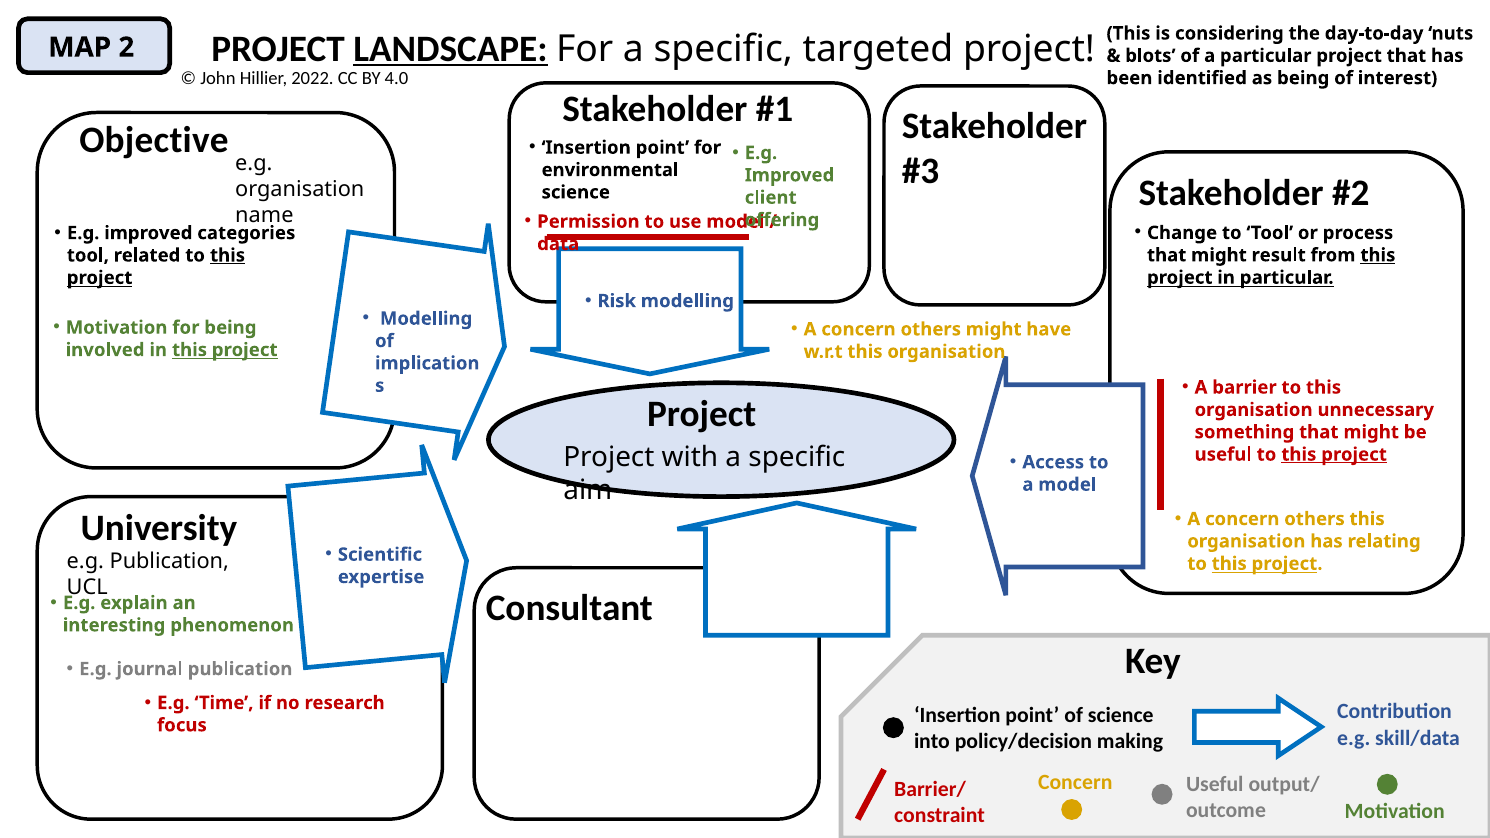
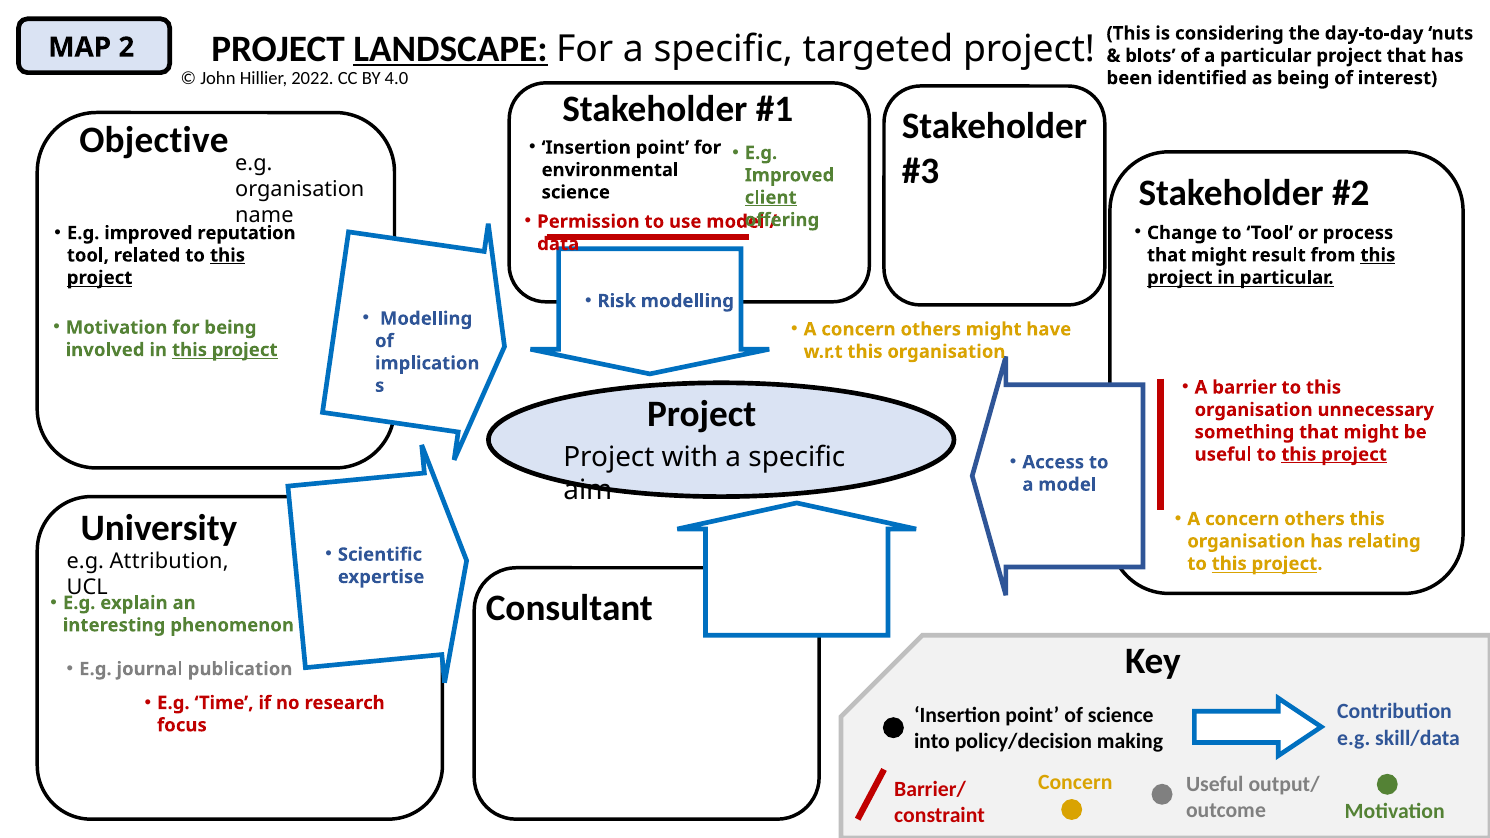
client underline: none -> present (771, 198)
categories: categories -> reputation (246, 233)
e.g Publication: Publication -> Attribution (169, 561)
